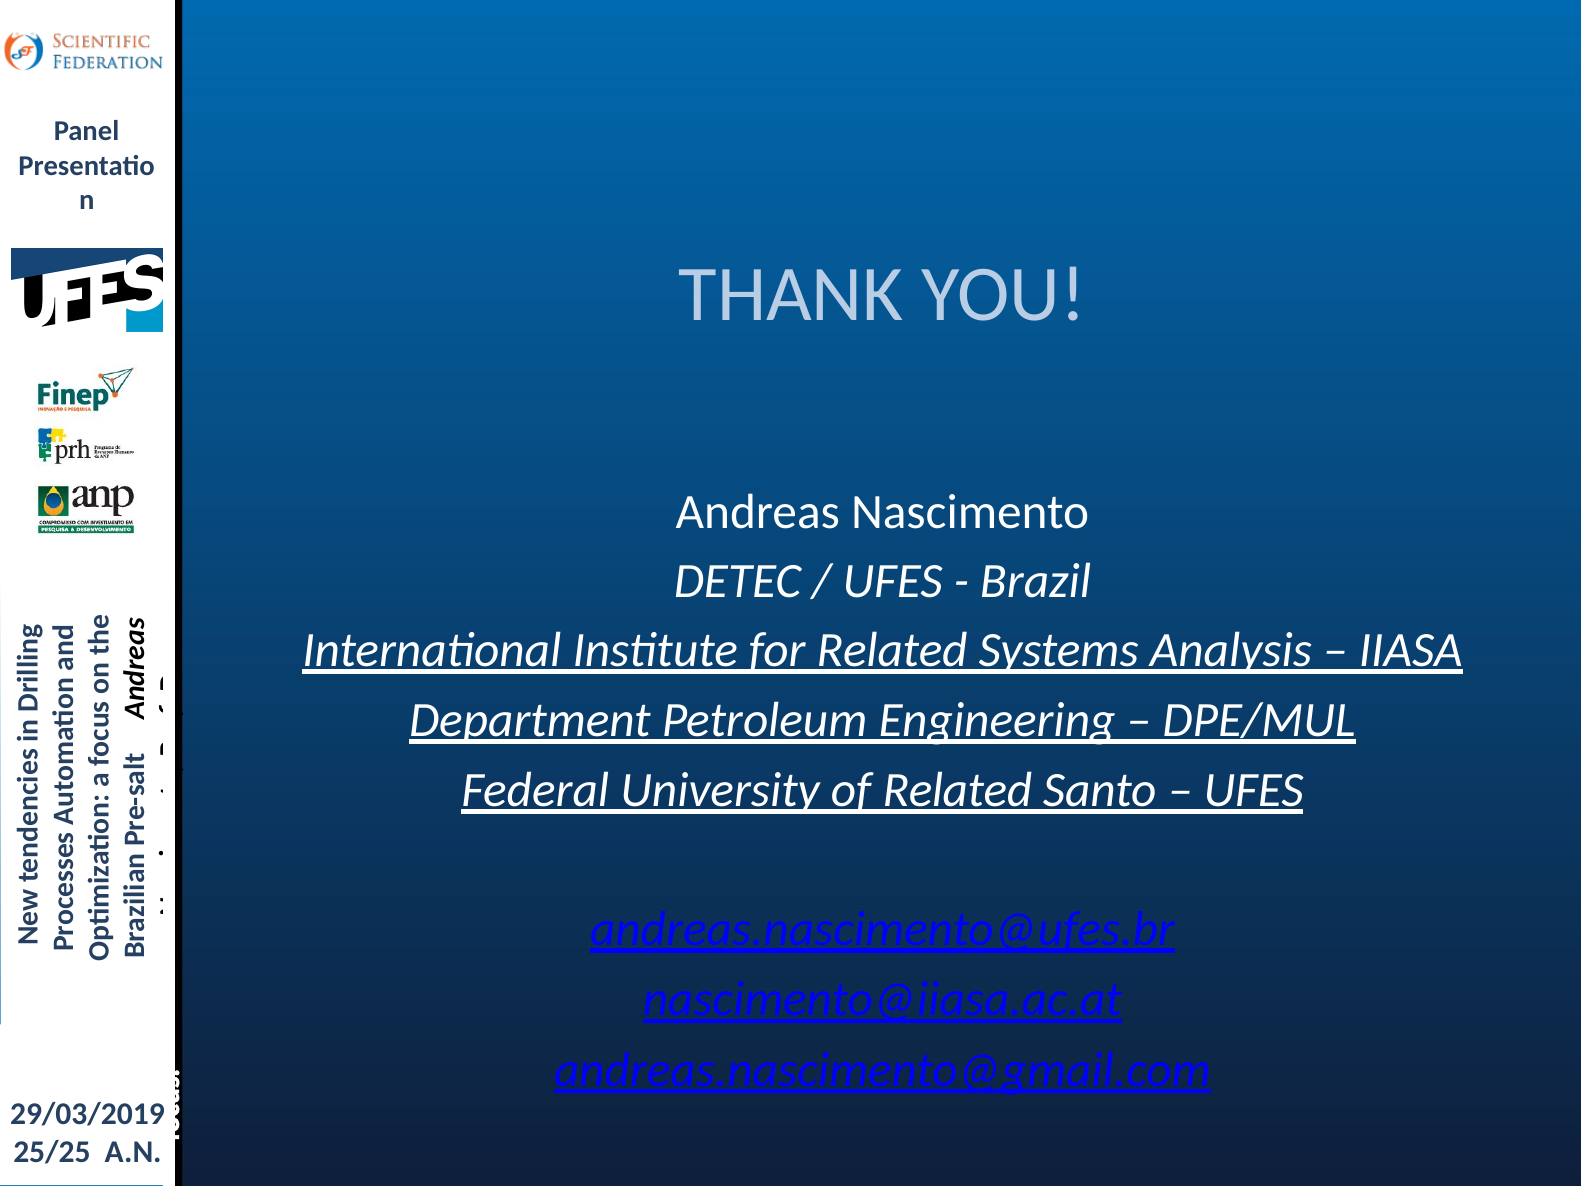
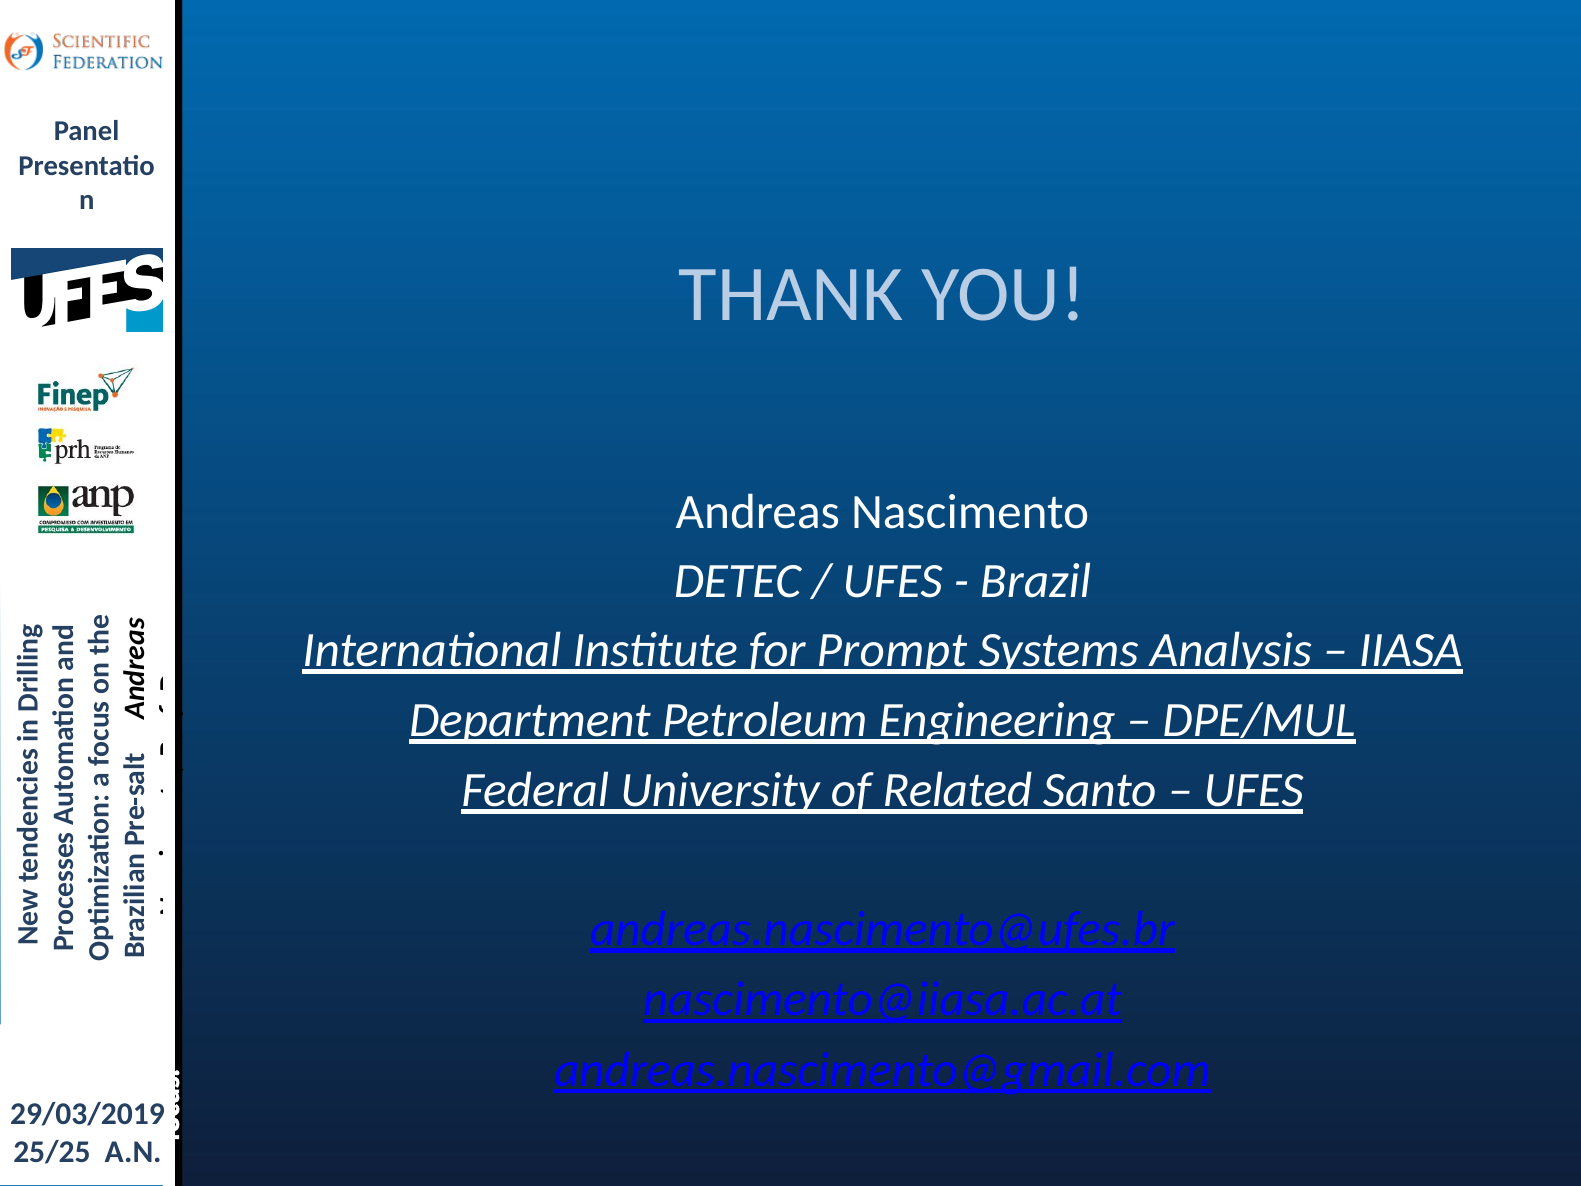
for Related: Related -> Prompt (892, 650)
